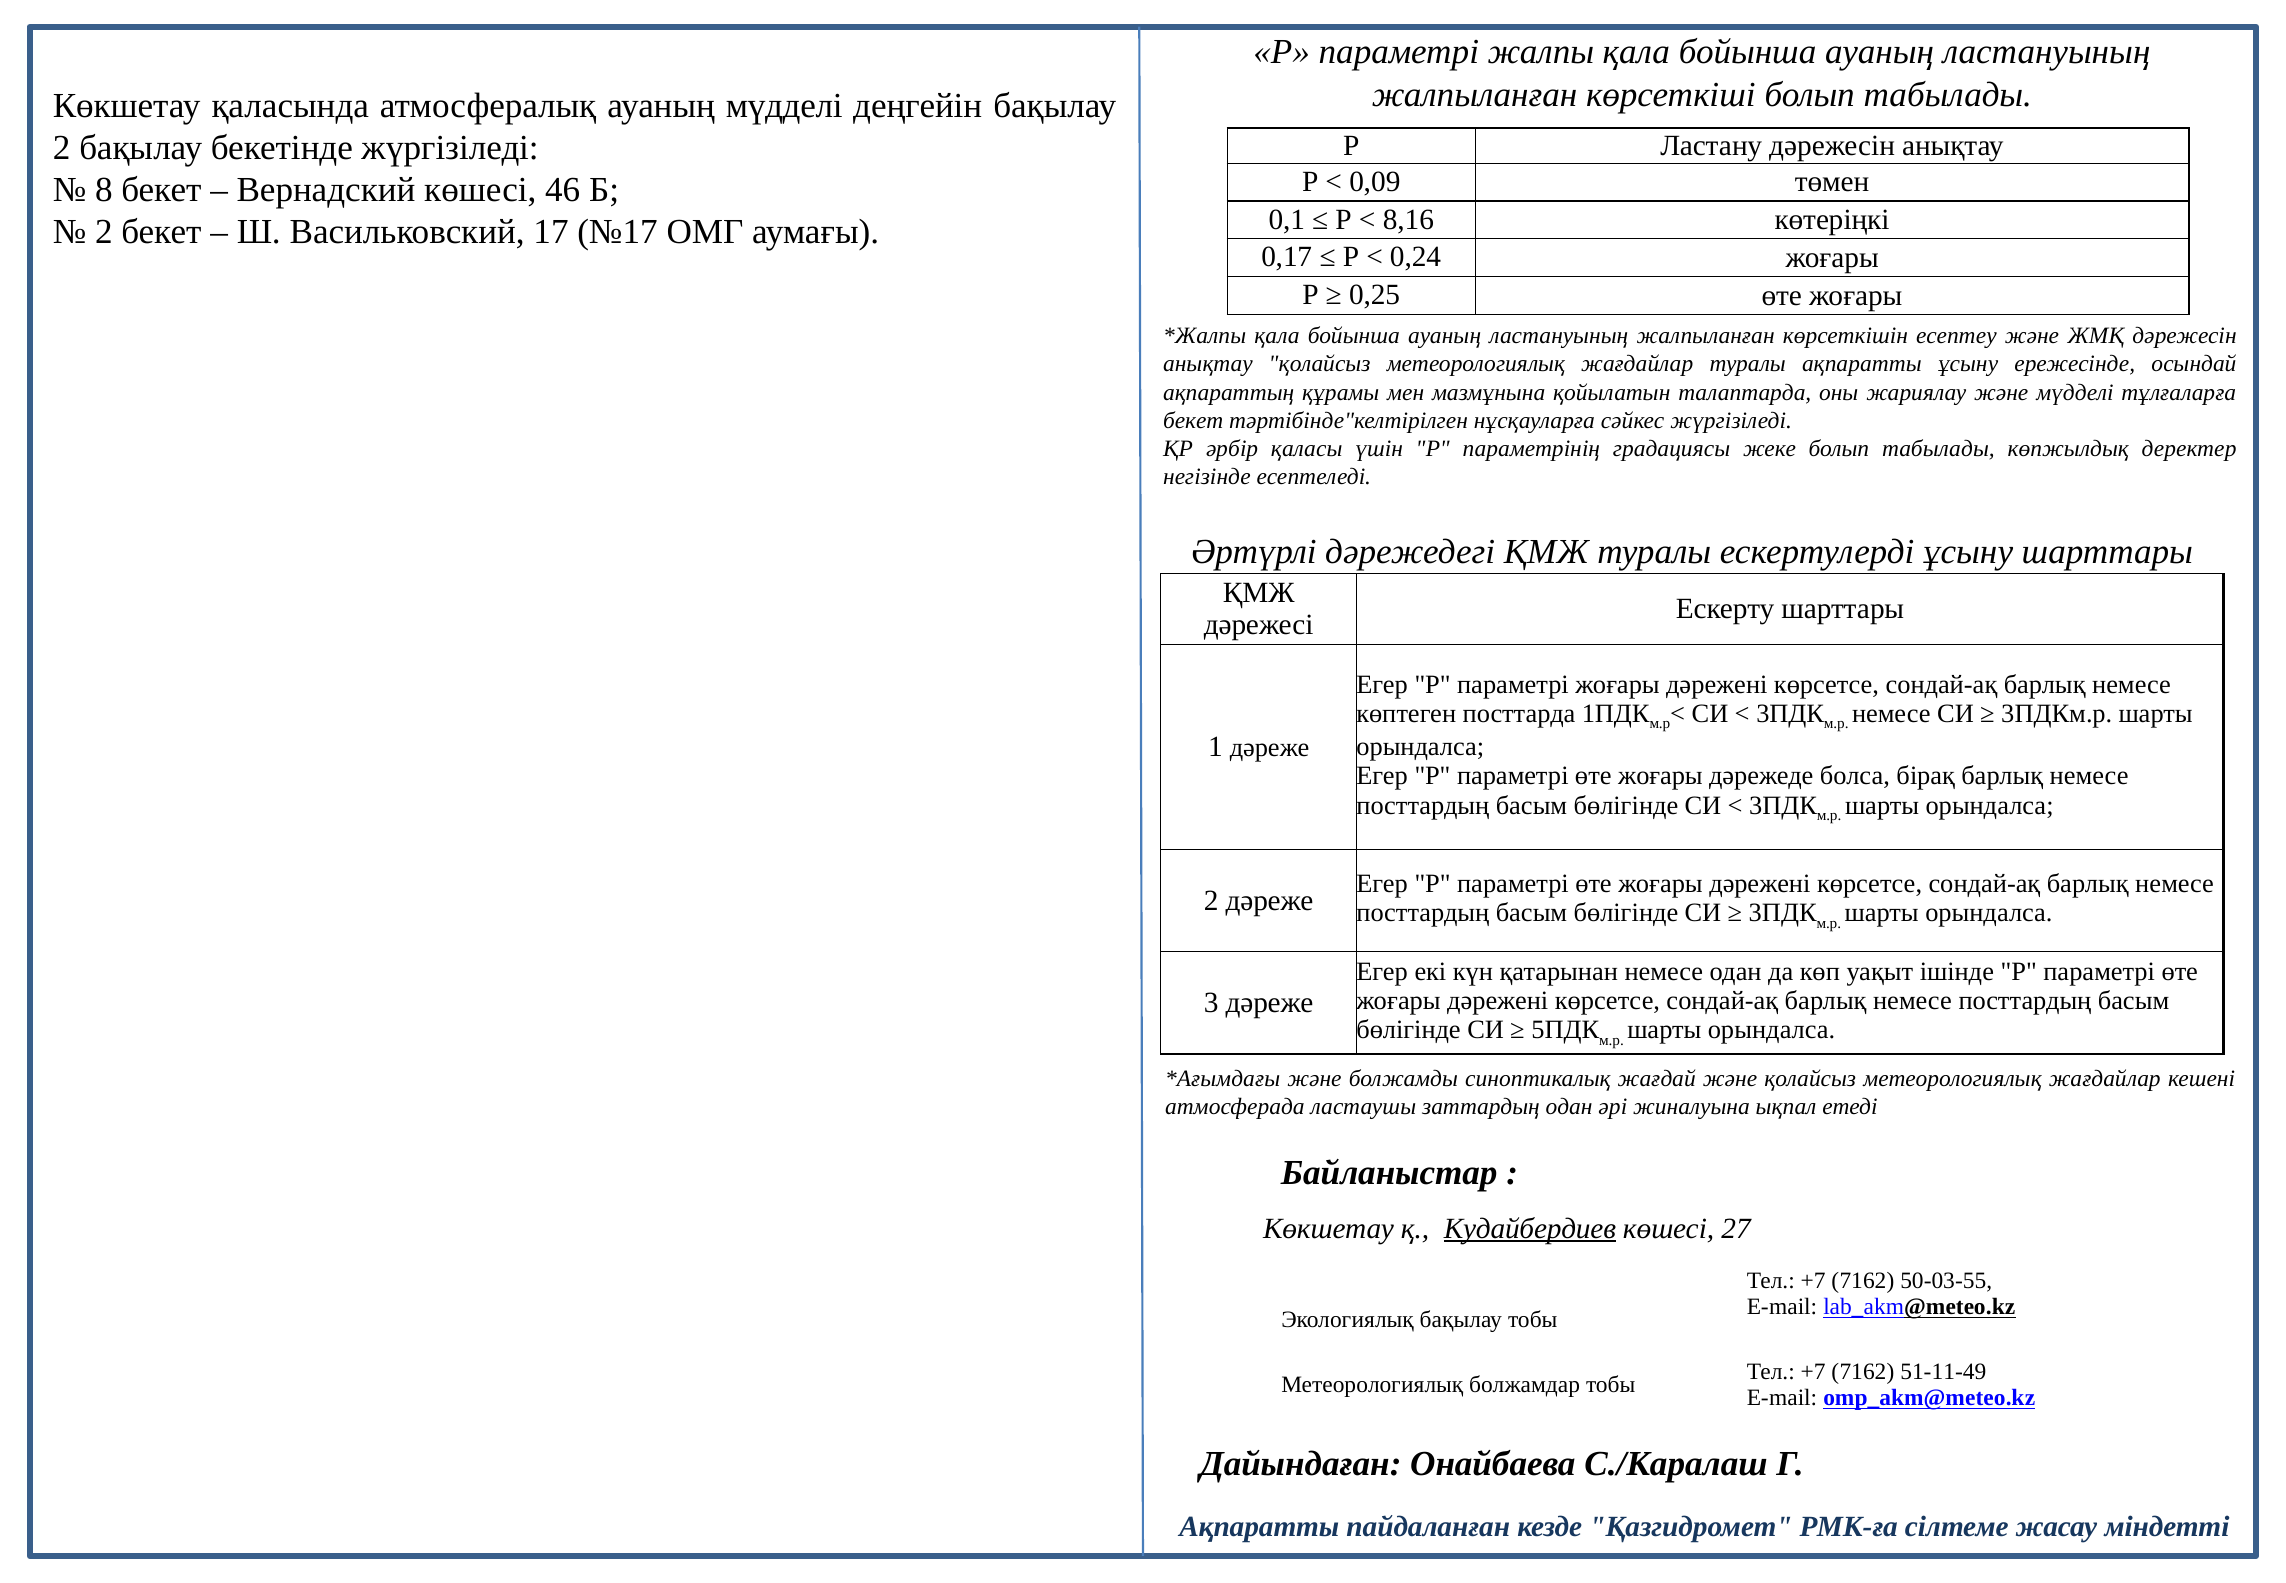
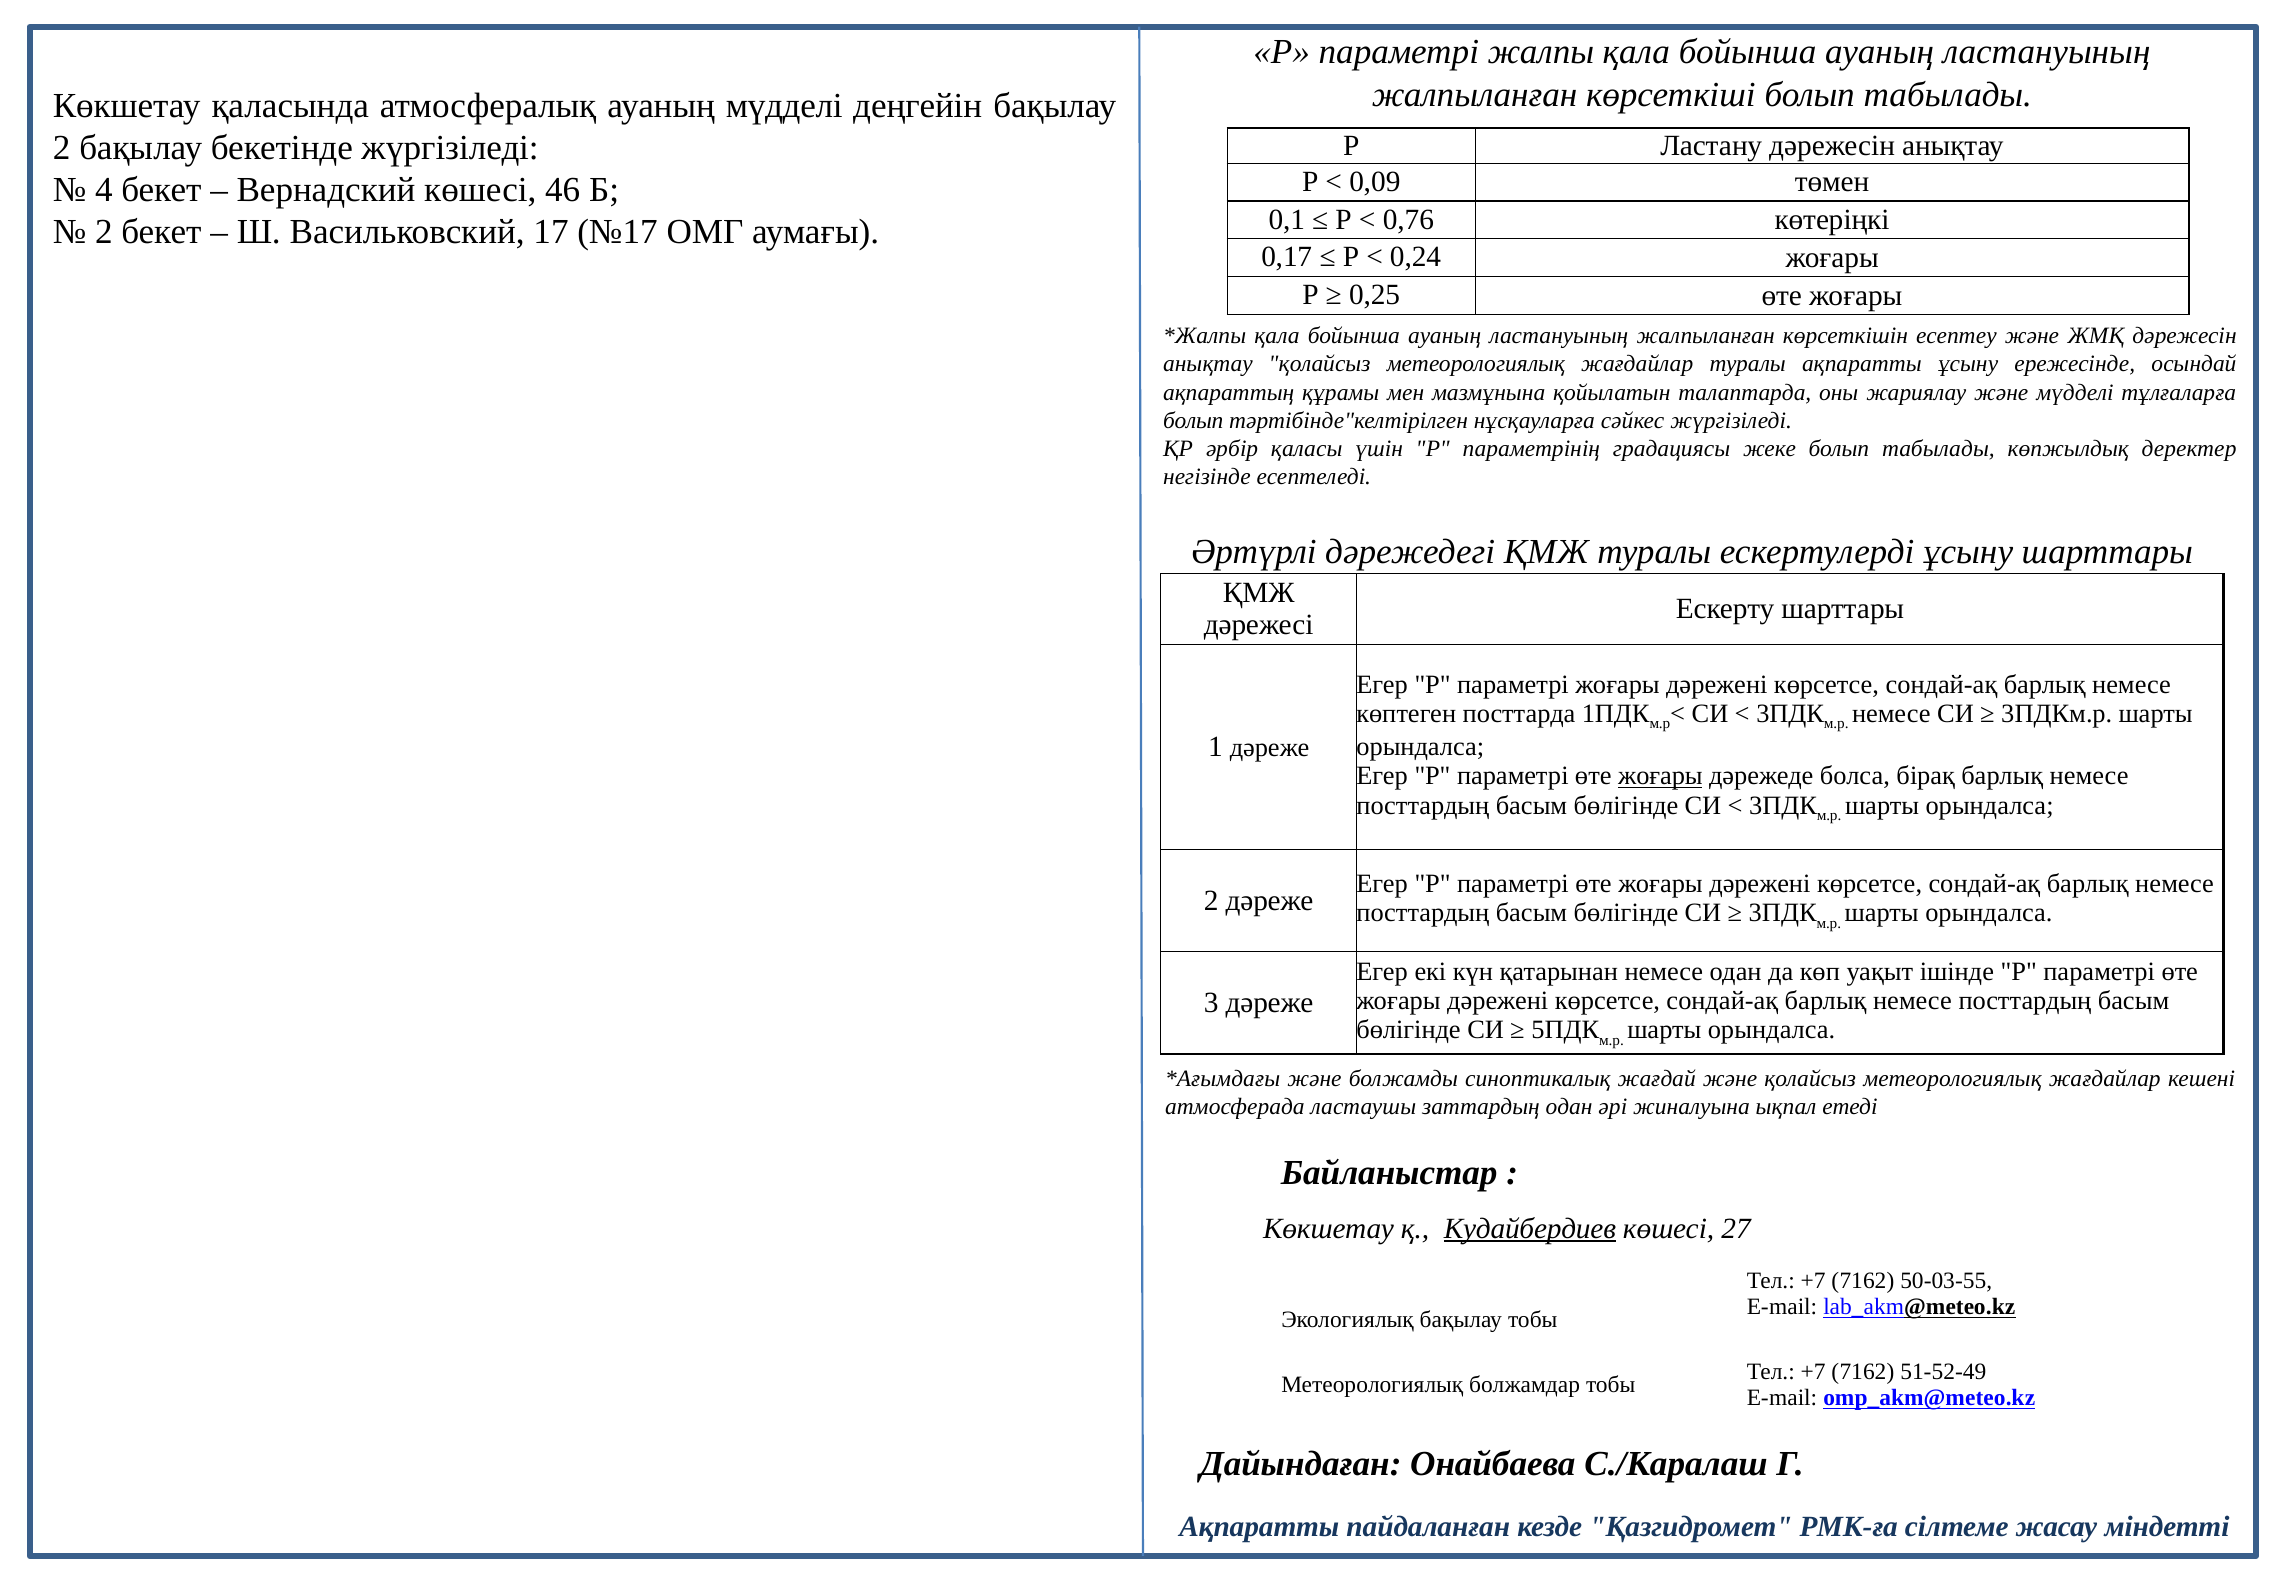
8: 8 -> 4 (104, 190)
8,16: 8,16 -> 0,76 (1408, 220)
бекет: бекет -> болып (1193, 420)
жоғары underline: none -> present (1660, 776)
51-11-49: 51-11-49 -> 51-52-49 (1943, 1372)
